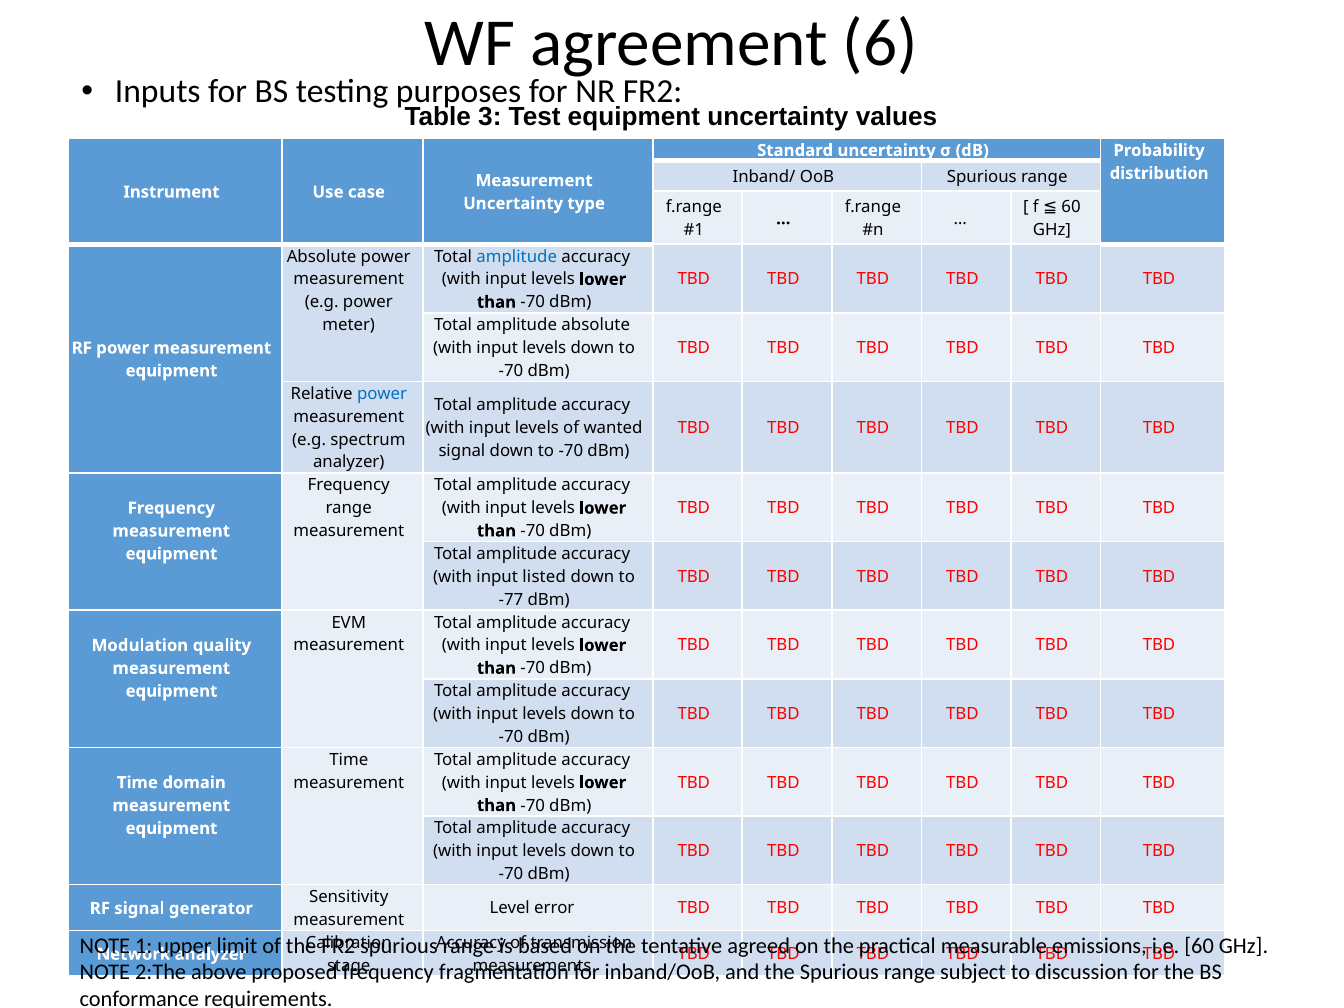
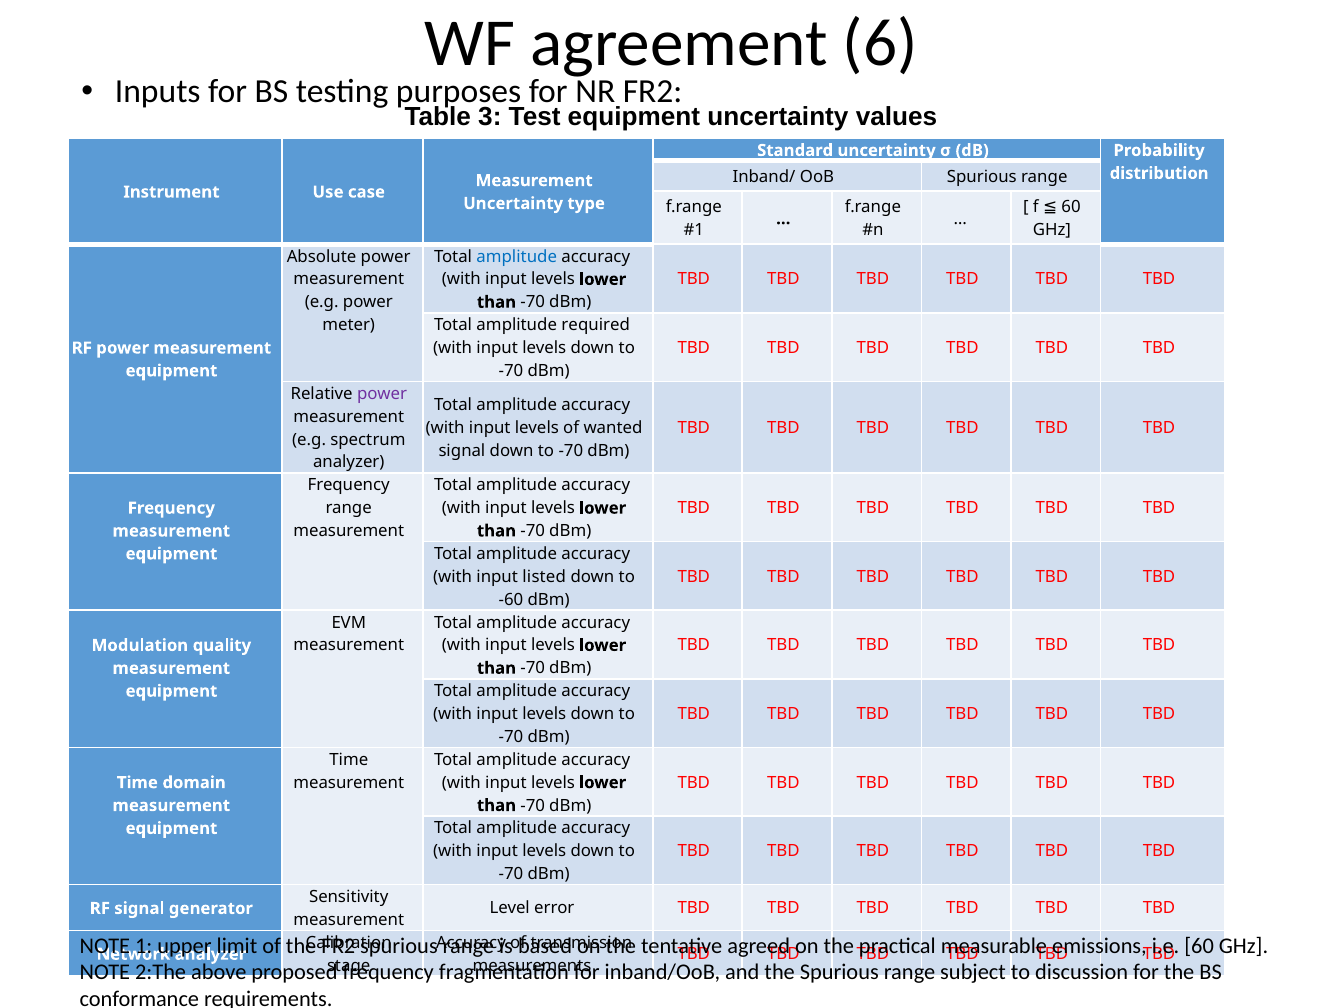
amplitude absolute: absolute -> required (596, 325)
power colour: blue -> purple (382, 394)
‑77: ‑77 -> ‑60 (511, 600)
